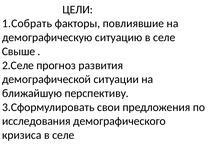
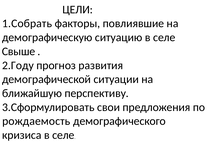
2.Селе: 2.Селе -> 2.Году (18, 65)
исследования: исследования -> рождаемость (36, 121)
